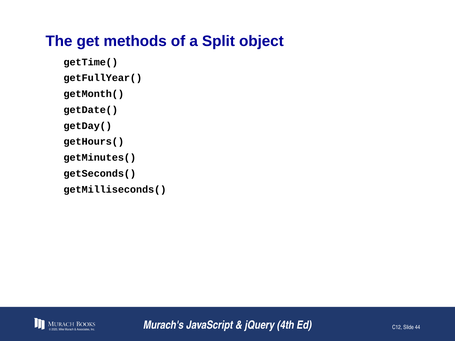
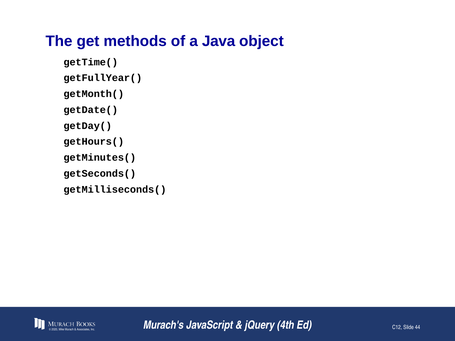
Split: Split -> Java (219, 41)
